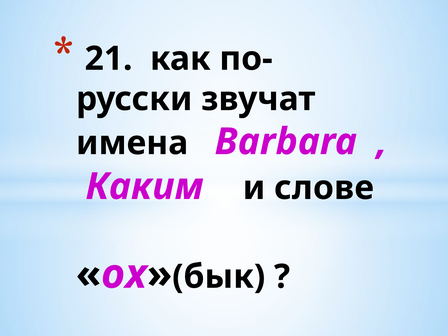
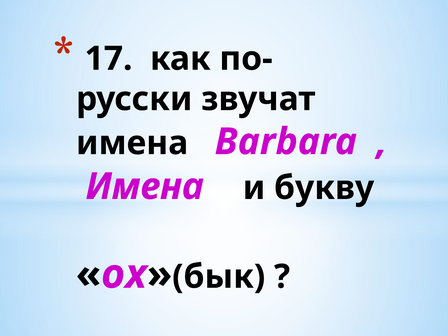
21: 21 -> 17 (109, 59)
Каким: Каким -> Имена (145, 187)
слове: слове -> букву (324, 188)
